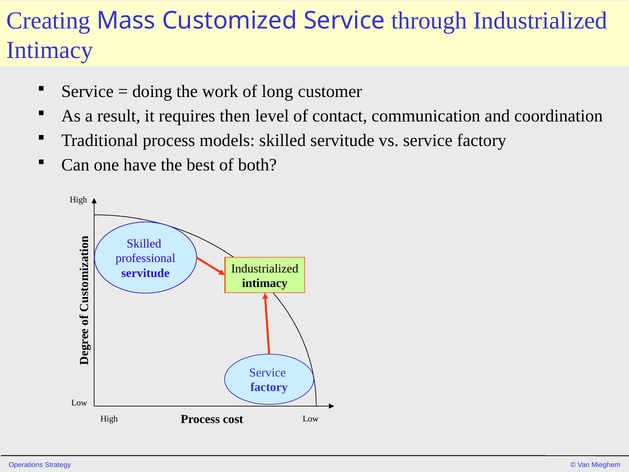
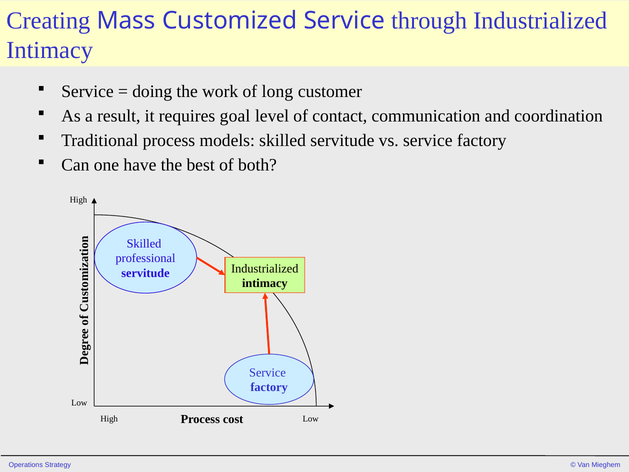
then: then -> goal (235, 116)
